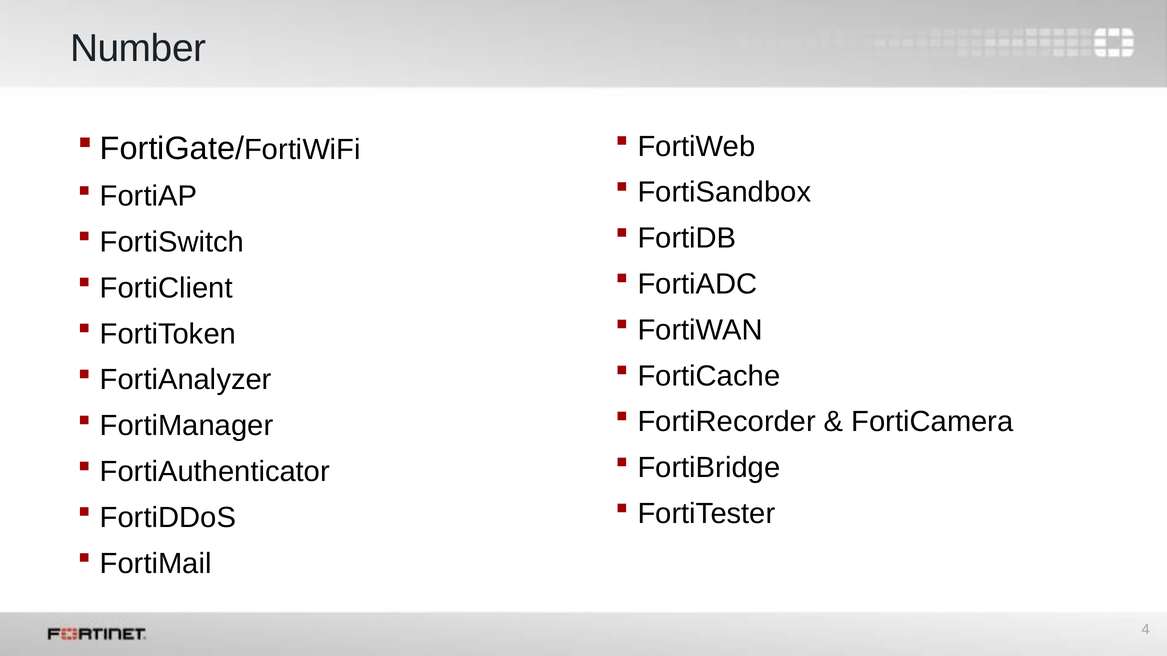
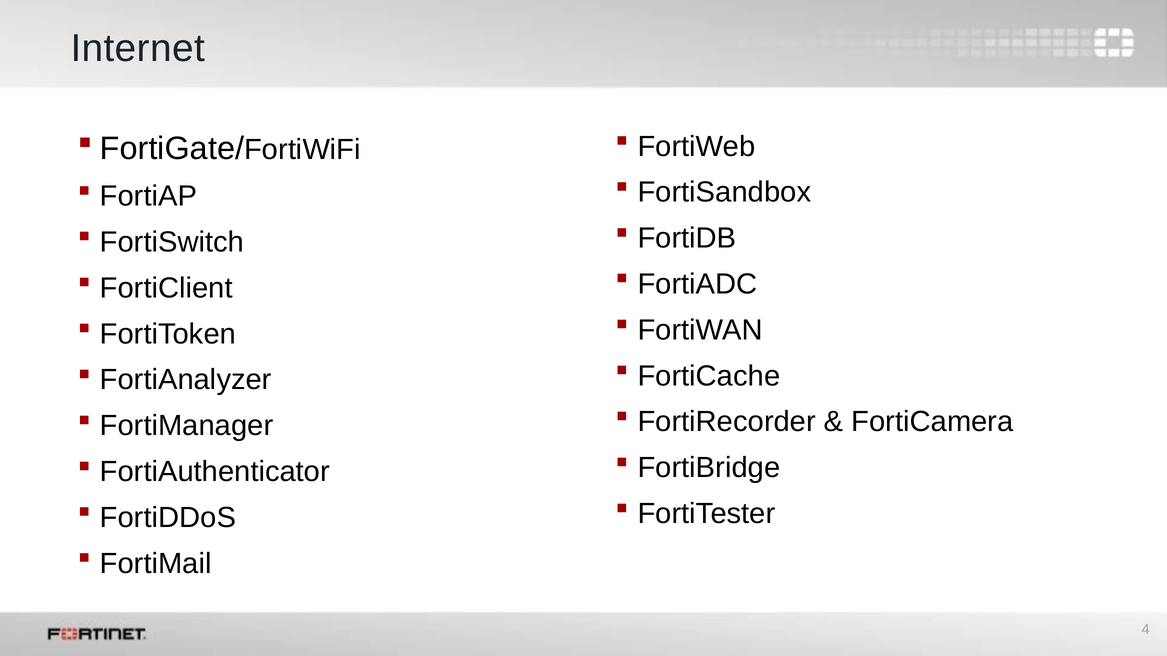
Number: Number -> Internet (138, 48)
